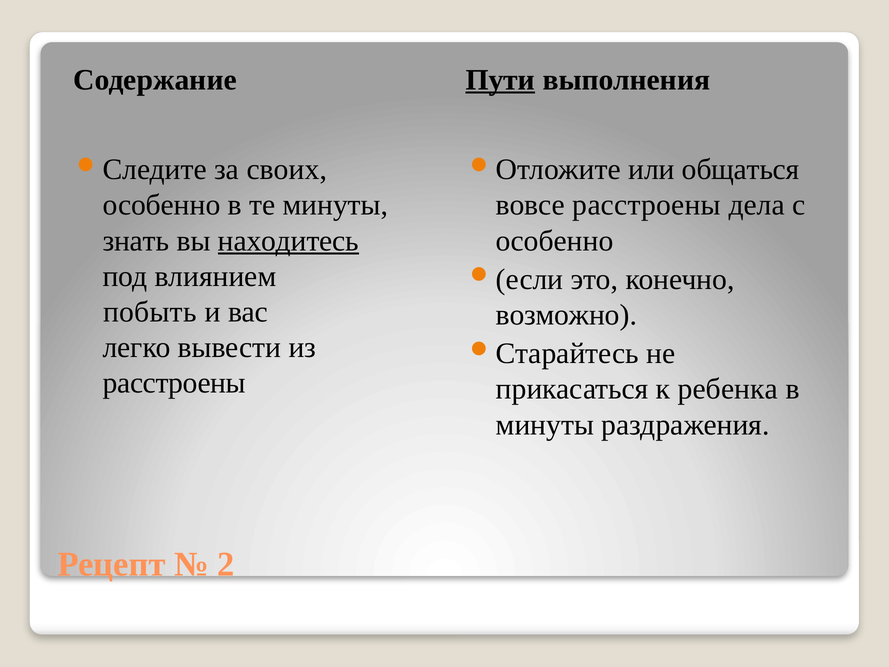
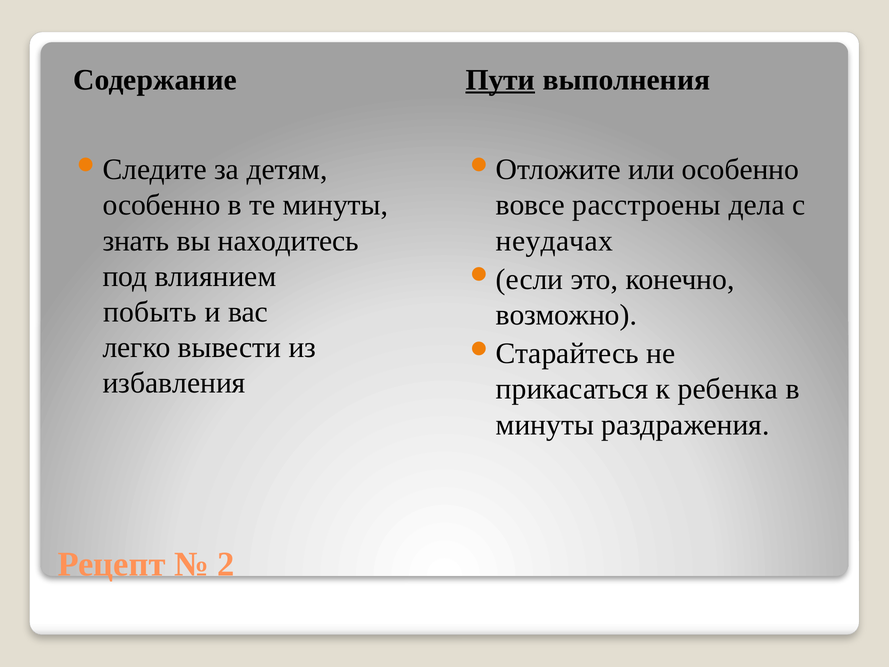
своих: своих -> детям (287, 170)
или общаться: общаться -> особенно (741, 170)
находитесь underline: present -> none (288, 241)
особенно: особенно -> неудачах (554, 241)
расстроены: расстроены -> избавления (174, 383)
